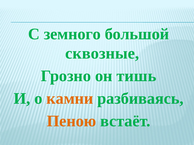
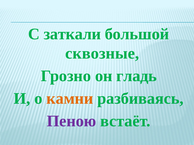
земного: земного -> заткали (72, 34)
тишь: тишь -> гладь (137, 76)
Пеною colour: orange -> purple (71, 121)
